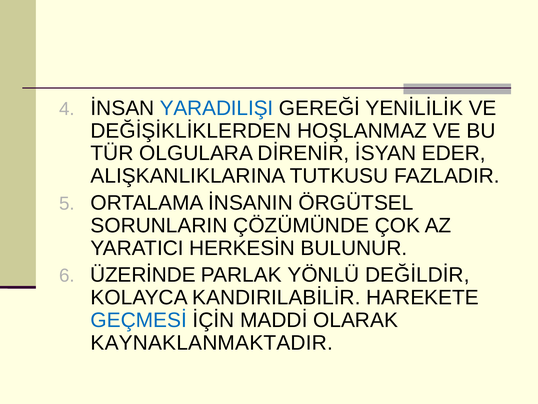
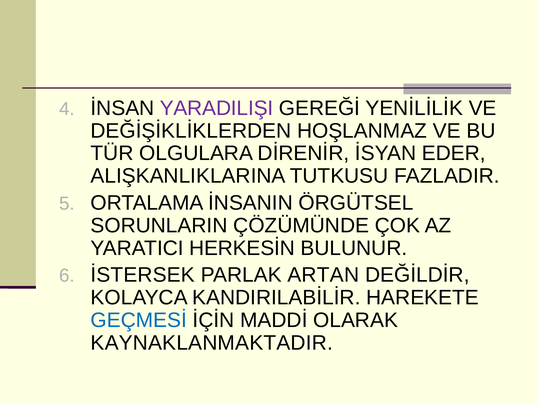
YARADILIŞI colour: blue -> purple (216, 108)
ÜZERİNDE: ÜZERİNDE -> İSTERSEK (143, 275)
YÖNLÜ: YÖNLÜ -> ARTAN (323, 275)
